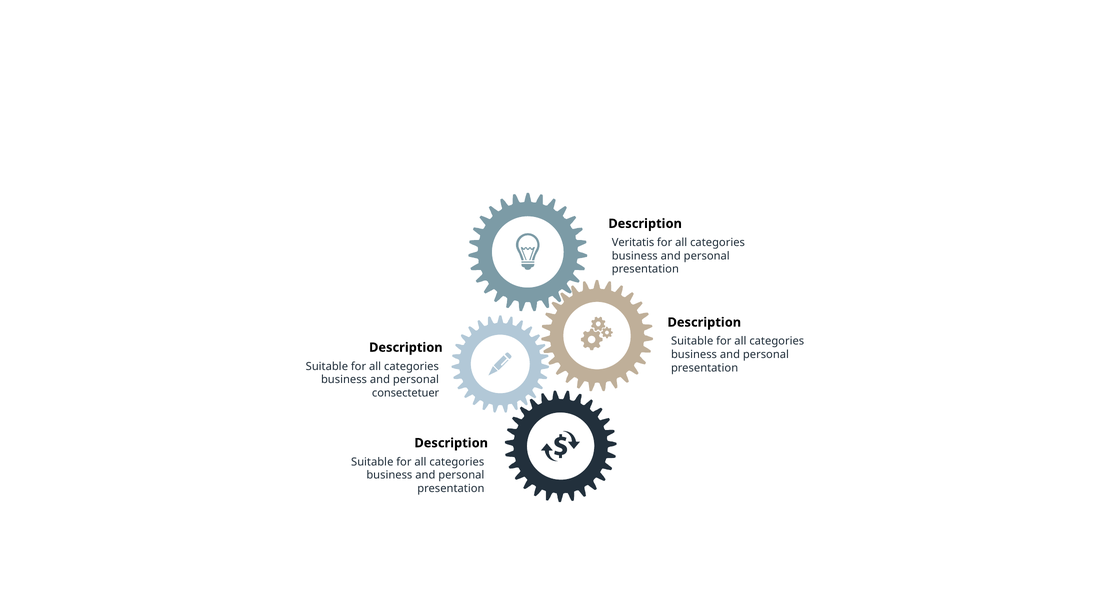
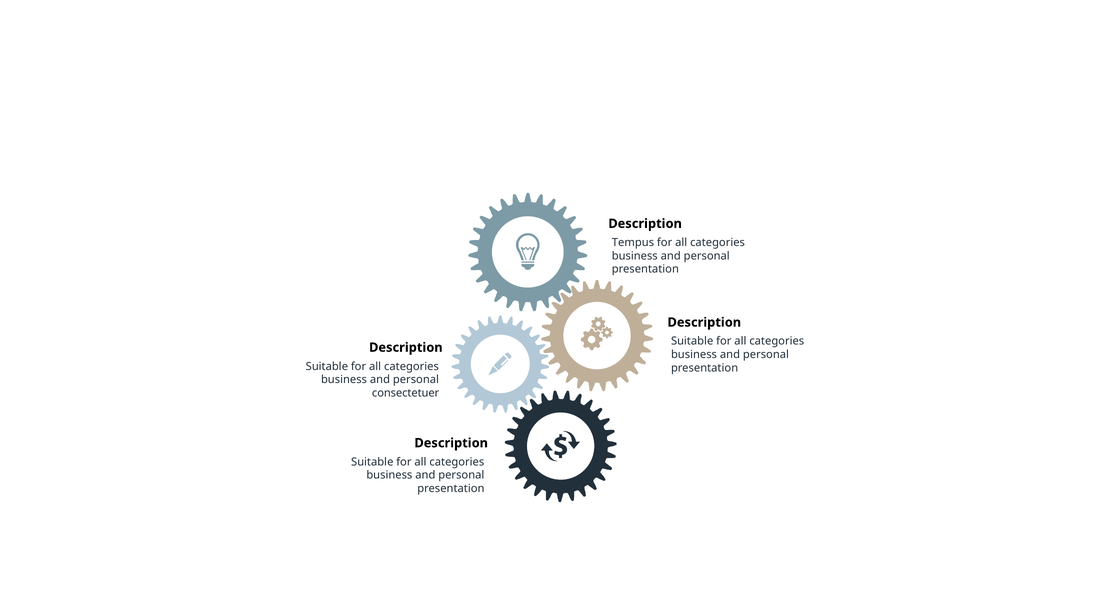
Veritatis: Veritatis -> Tempus (633, 242)
